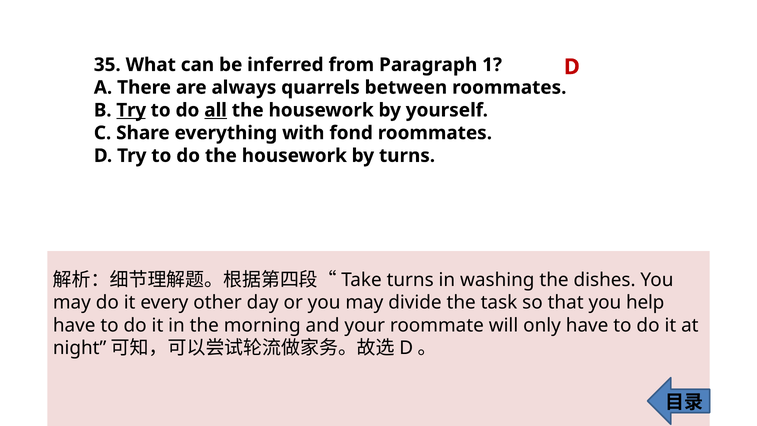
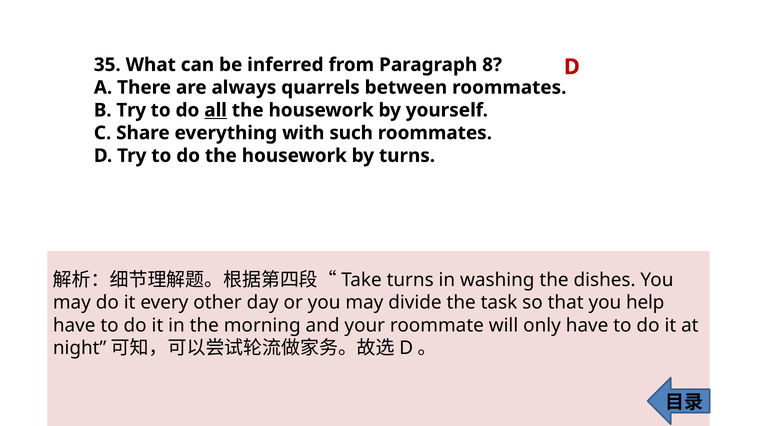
1: 1 -> 8 (492, 65)
Try underline: present -> none (131, 110)
fond: fond -> such (351, 133)
